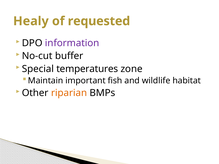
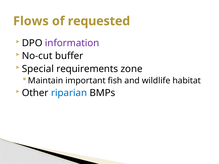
Healy: Healy -> Flows (31, 21)
temperatures: temperatures -> requirements (87, 69)
riparian colour: orange -> blue (69, 93)
